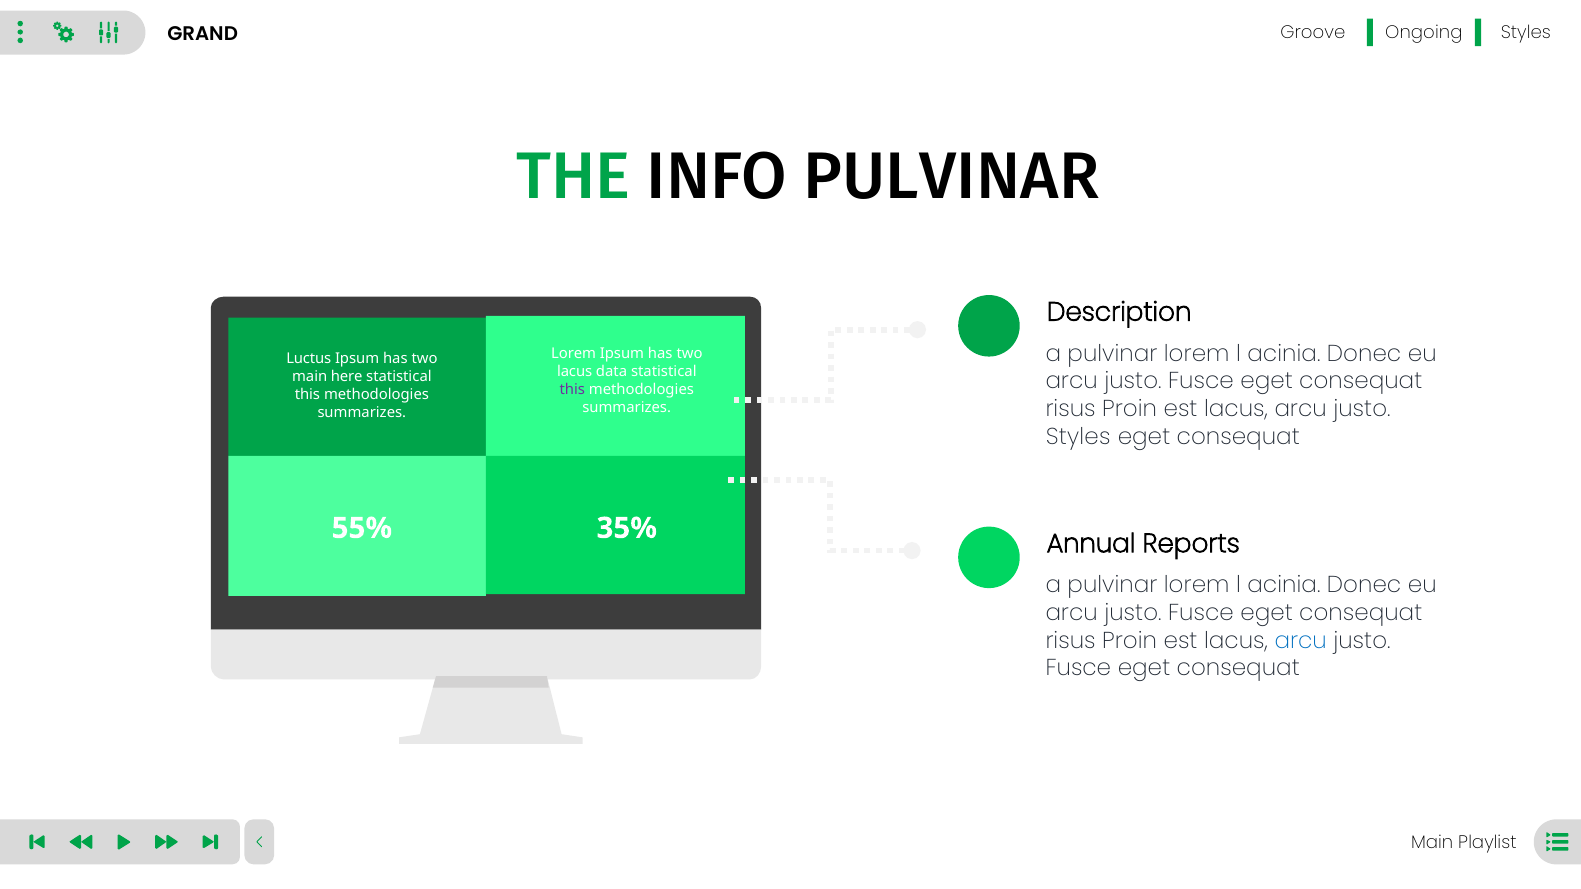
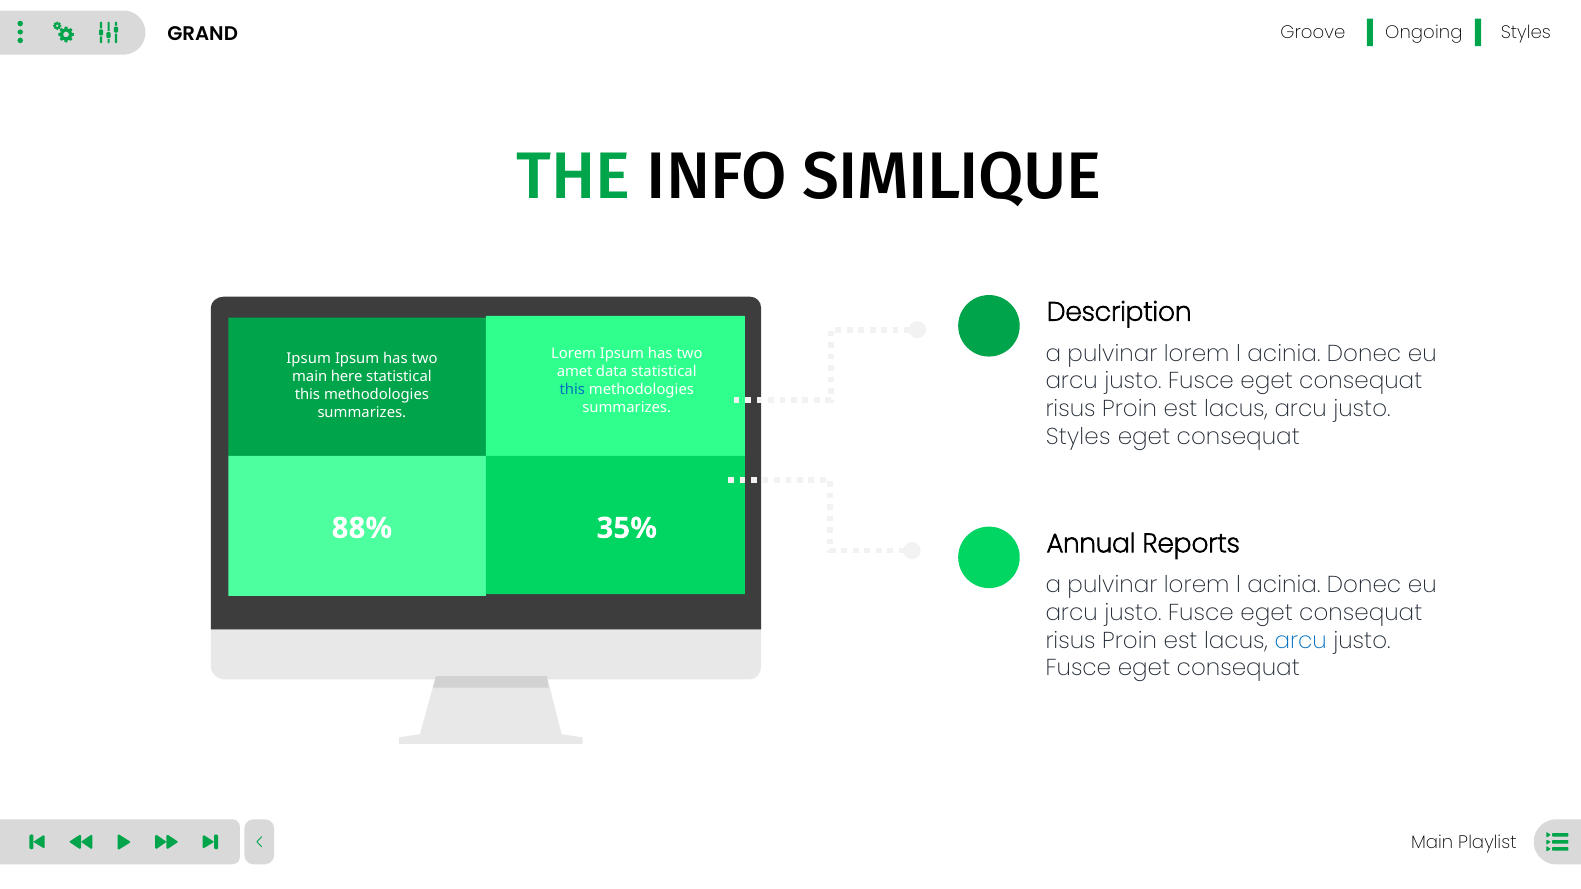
INFO PULVINAR: PULVINAR -> SIMILIQUE (952, 177)
Luctus: Luctus -> Ipsum (309, 359)
lacus: lacus -> amet (575, 372)
this colour: purple -> blue (572, 390)
55%: 55% -> 88% (362, 528)
